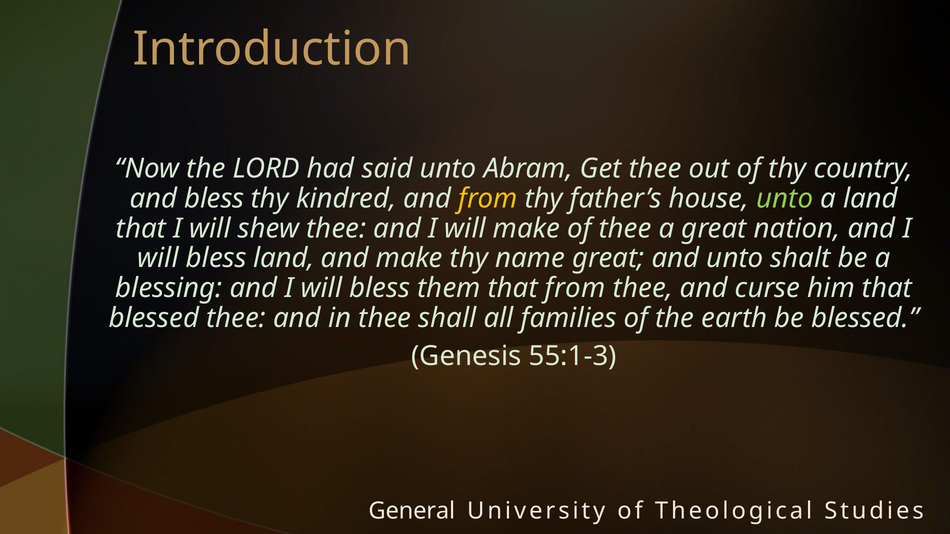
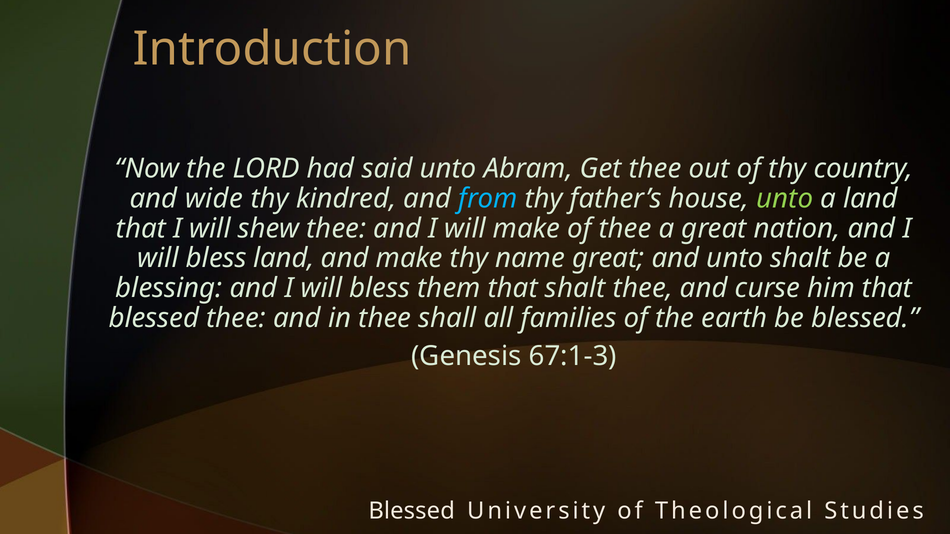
and bless: bless -> wide (214, 199)
from colour: yellow -> light blue (488, 199)
that from: from -> shalt (575, 288)
55:1-3: 55:1-3 -> 67:1-3 (573, 356)
General: General -> Blessed (412, 511)
